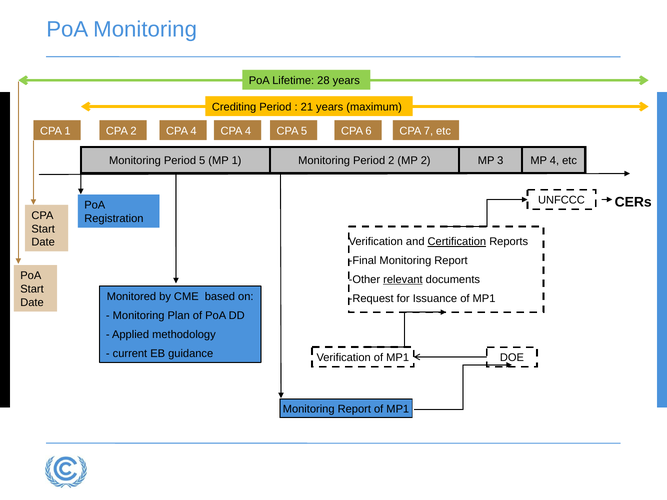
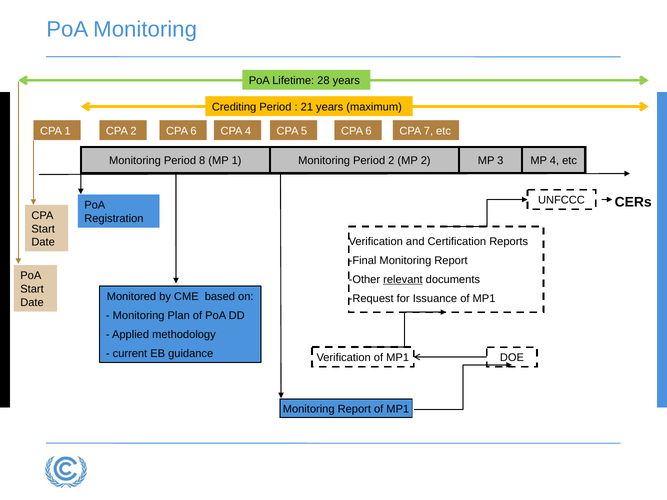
2 CPA 4: 4 -> 6 (194, 131)
Period 5: 5 -> 8 (202, 161)
Certification underline: present -> none (457, 242)
